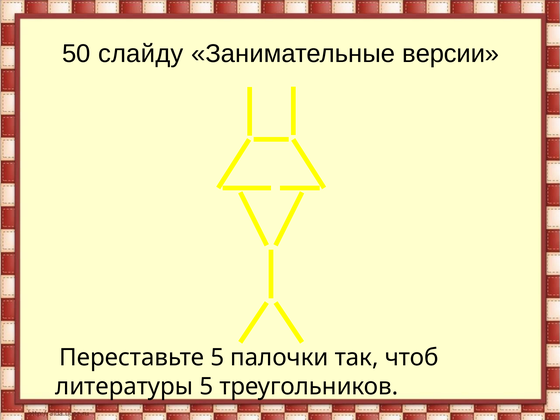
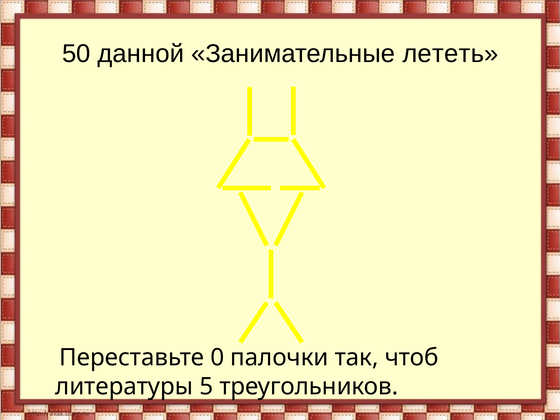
слайду: слайду -> данной (141, 54)
версии: версии -> лететь (450, 54)
Переставьте 5: 5 -> 0 (217, 358)
